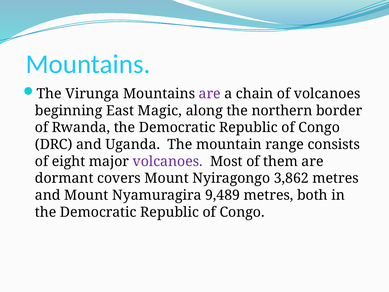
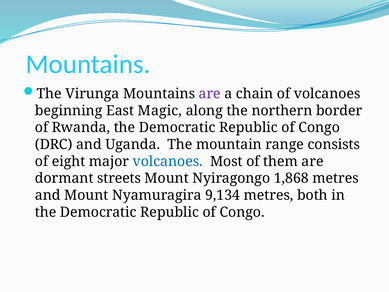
volcanoes colour: purple -> blue (168, 161)
covers: covers -> streets (119, 178)
3,862: 3,862 -> 1,868 (291, 178)
9,489: 9,489 -> 9,134 (223, 195)
